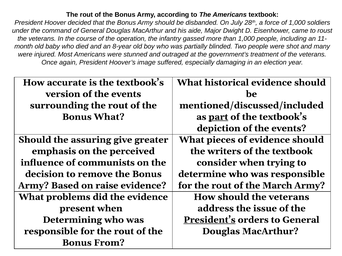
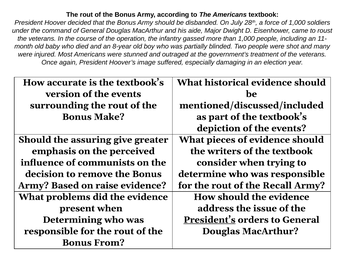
Bonus What: What -> Make (109, 117)
part underline: present -> none (218, 117)
March: March -> Recall (277, 186)
should the veterans: veterans -> evidence (289, 197)
